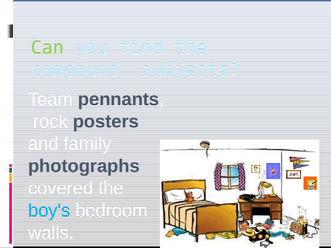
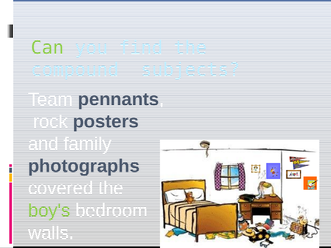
boy's colour: light blue -> light green (49, 211)
